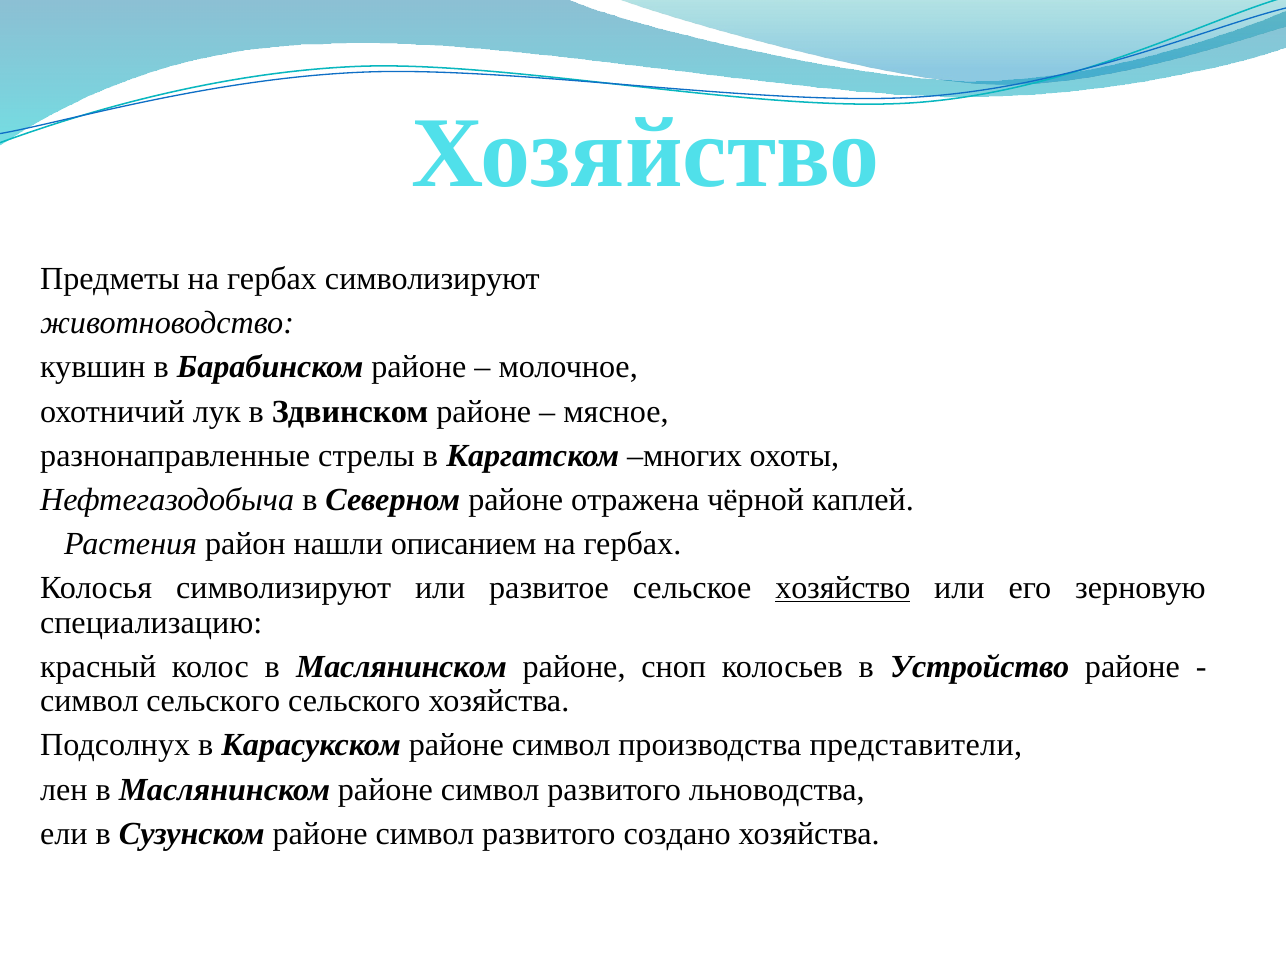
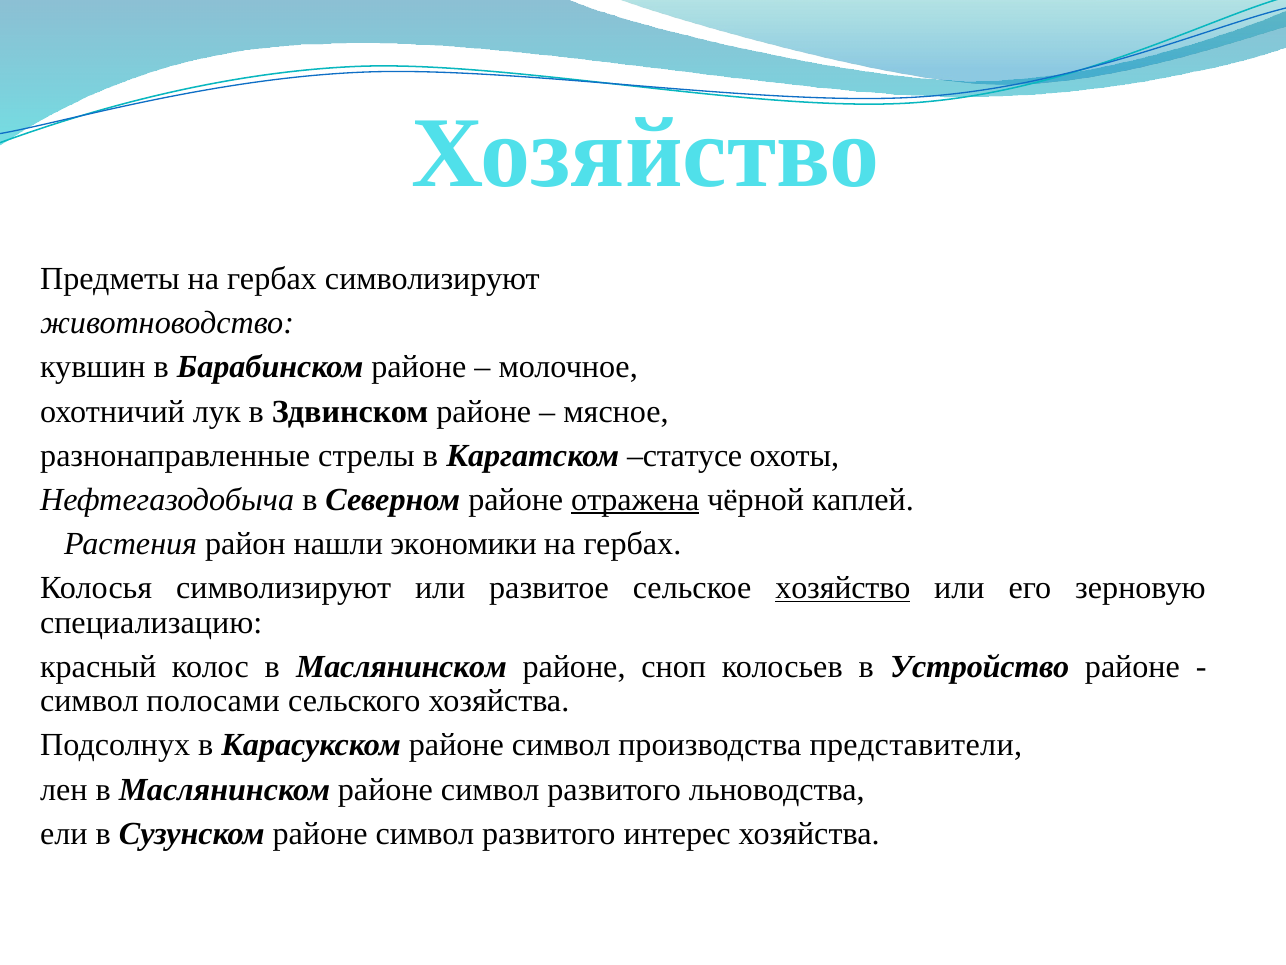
многих: многих -> статусе (685, 455)
отражена underline: none -> present (635, 499)
описанием: описанием -> экономики (464, 543)
символ сельского: сельского -> полосами (213, 701)
создано: создано -> интерес (677, 833)
